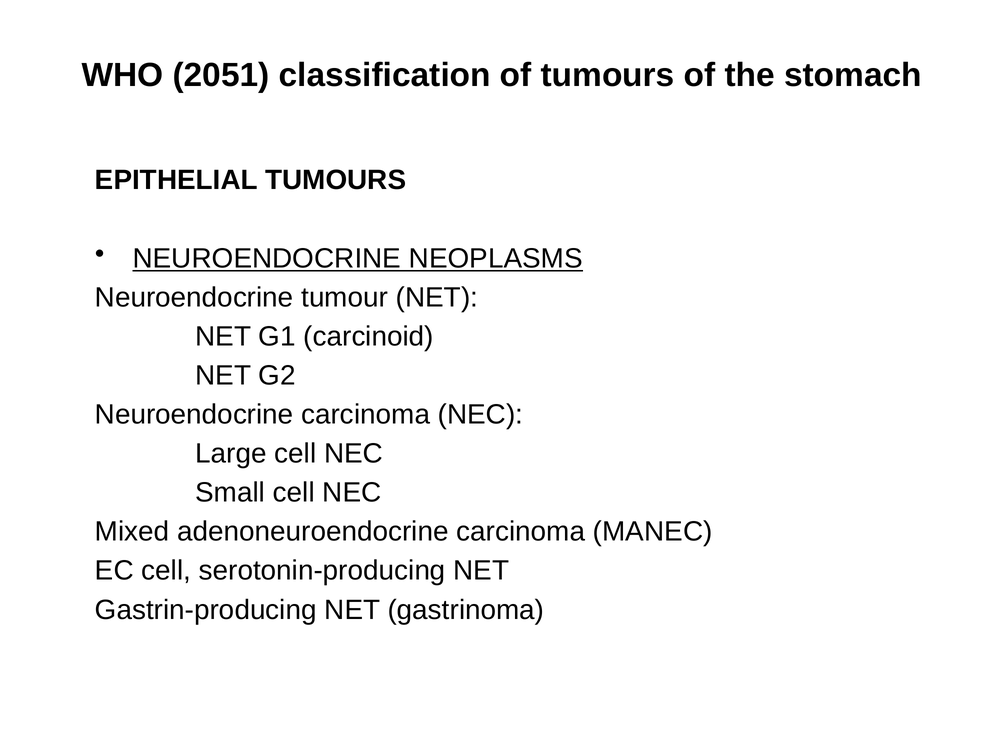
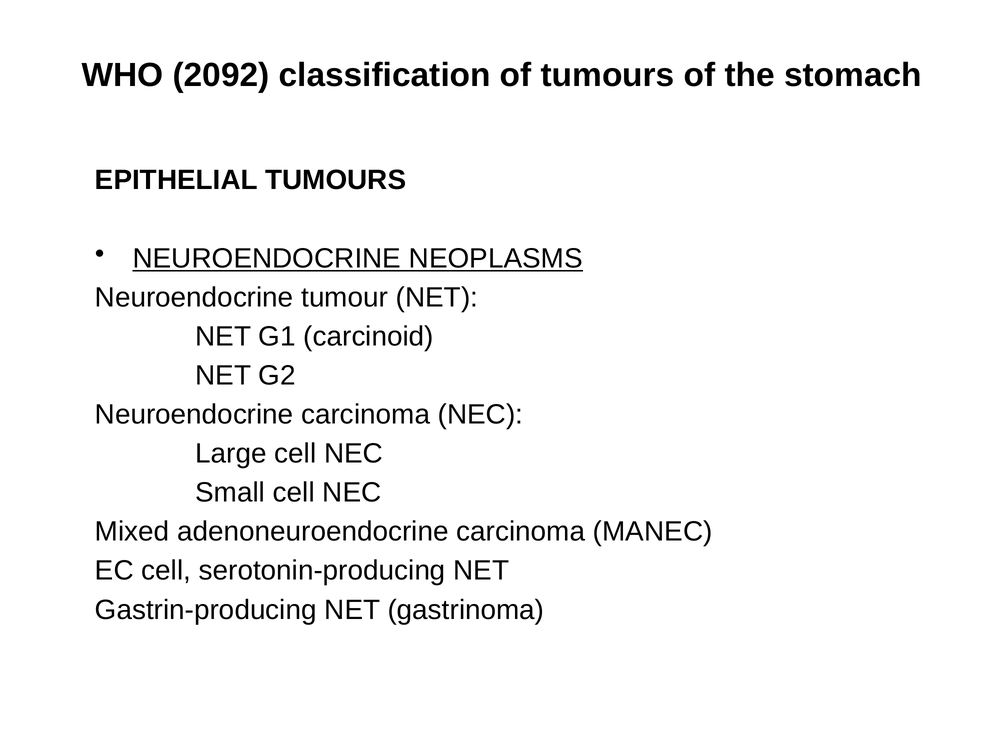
2051: 2051 -> 2092 (221, 75)
